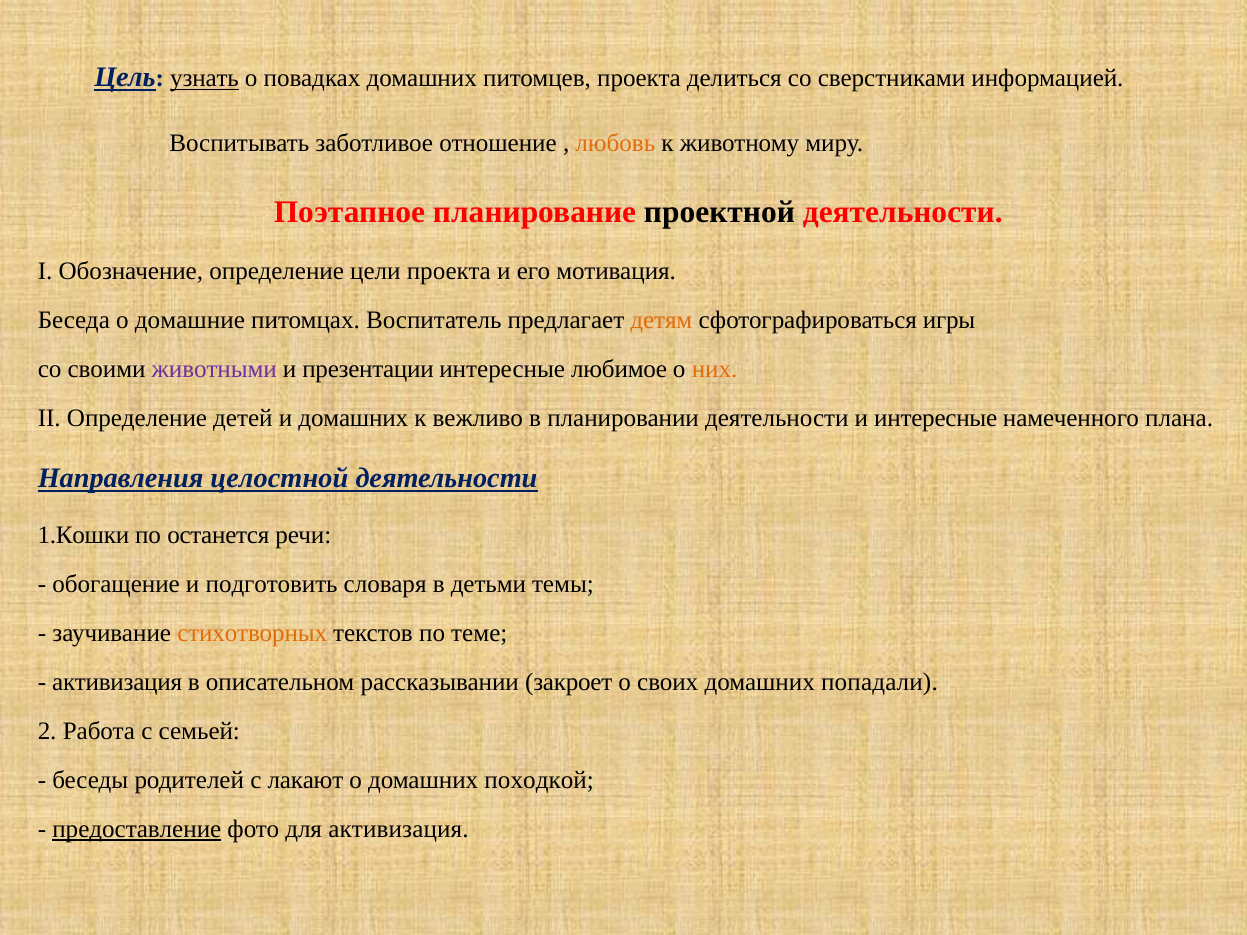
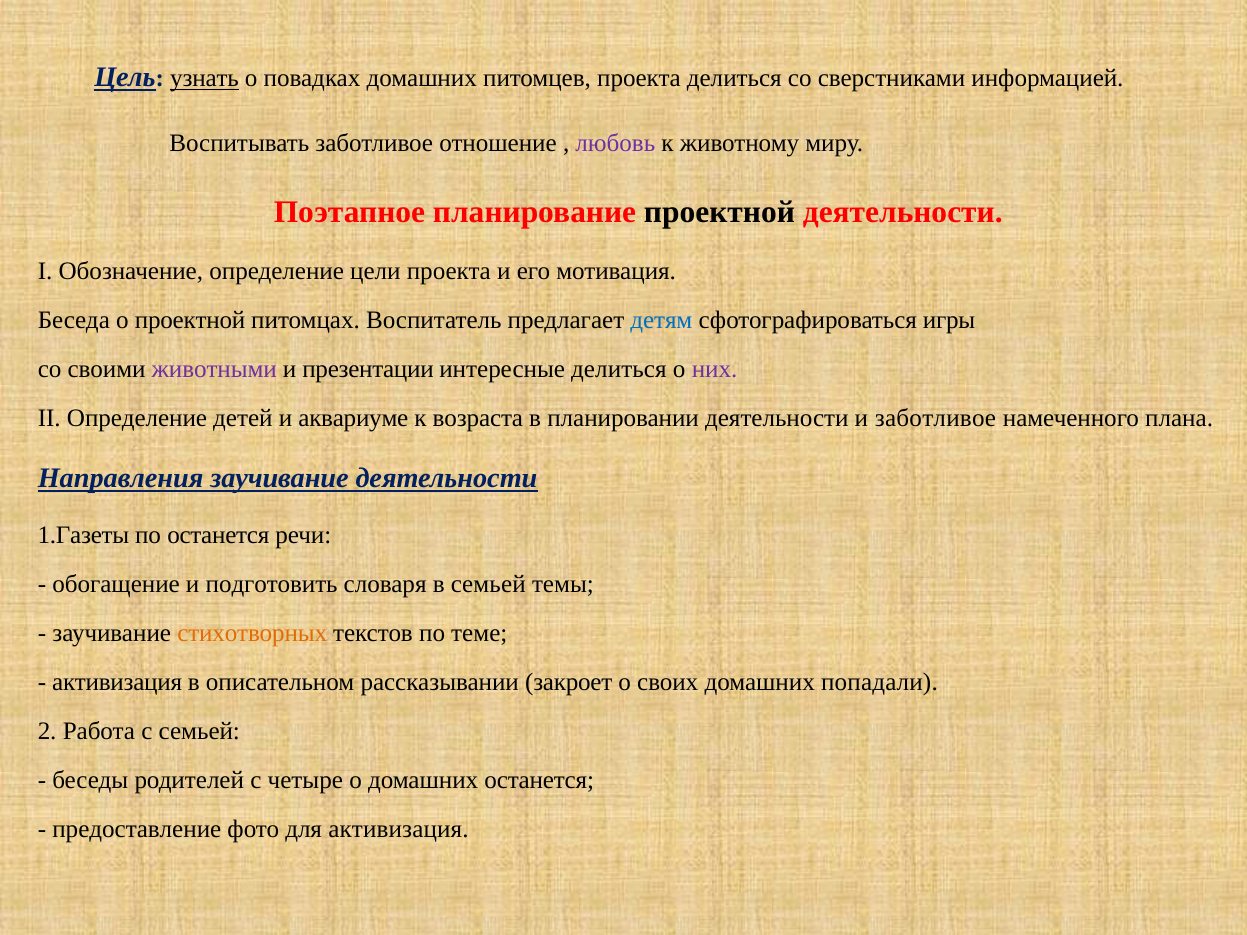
любовь colour: orange -> purple (615, 144)
о домашние: домашние -> проектной (190, 320)
детям colour: orange -> blue (661, 320)
интересные любимое: любимое -> делиться (619, 369)
них colour: orange -> purple (715, 369)
и домашних: домашних -> аквариуме (353, 418)
вежливо: вежливо -> возраста (478, 418)
и интересные: интересные -> заботливое (935, 418)
Направления целостной: целостной -> заучивание (280, 478)
1.Кошки: 1.Кошки -> 1.Газеты (83, 535)
в детьми: детьми -> семьей (488, 584)
лакают: лакают -> четыре (305, 780)
домашних походкой: походкой -> останется (539, 780)
предоставление underline: present -> none (137, 829)
